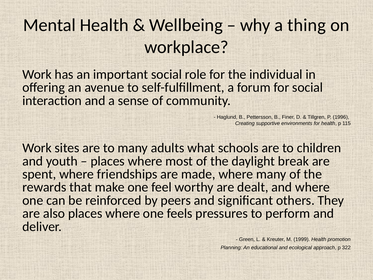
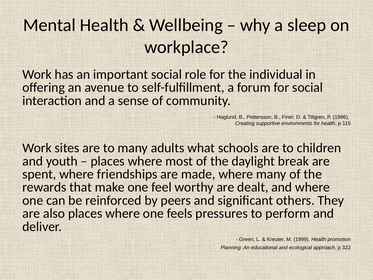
thing: thing -> sleep (307, 25)
